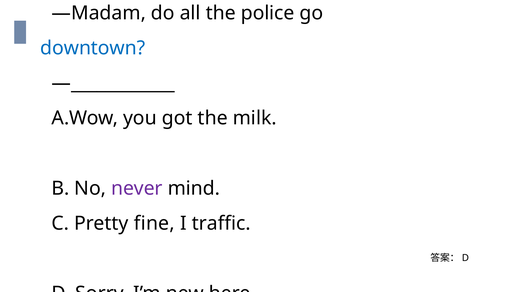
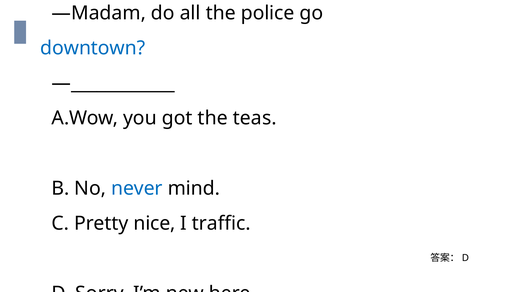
milk: milk -> teas (255, 118)
never colour: purple -> blue (137, 188)
fine: fine -> nice (154, 223)
